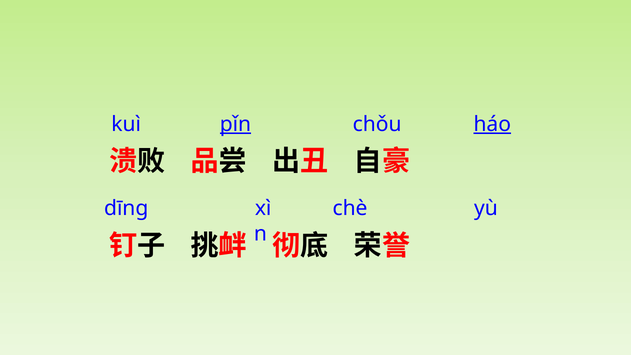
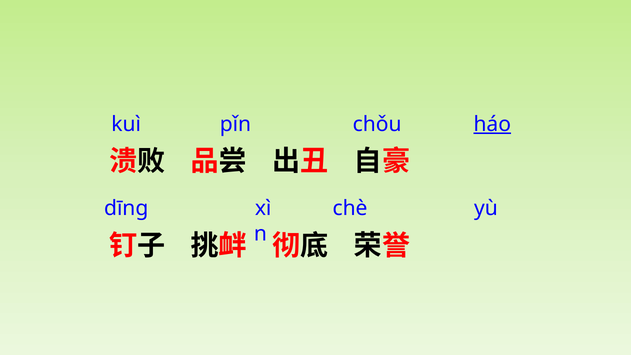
pǐn underline: present -> none (235, 124)
